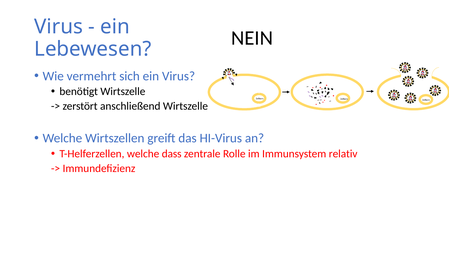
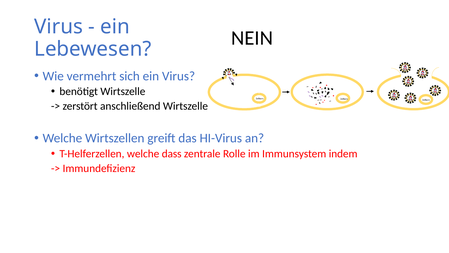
relativ: relativ -> indem (343, 154)
